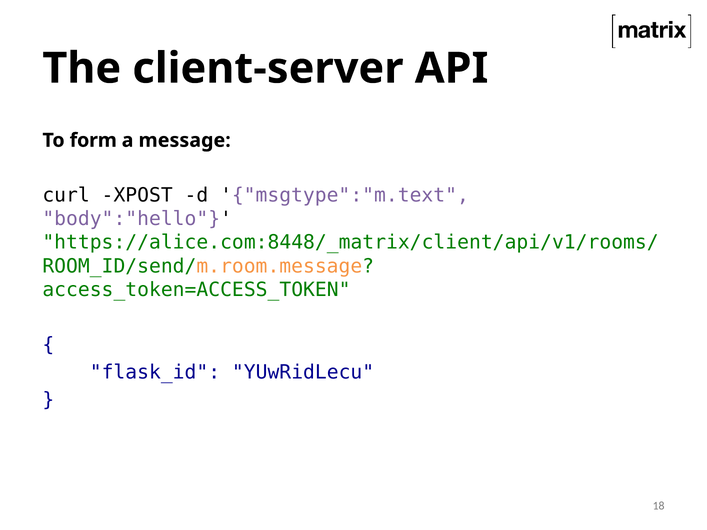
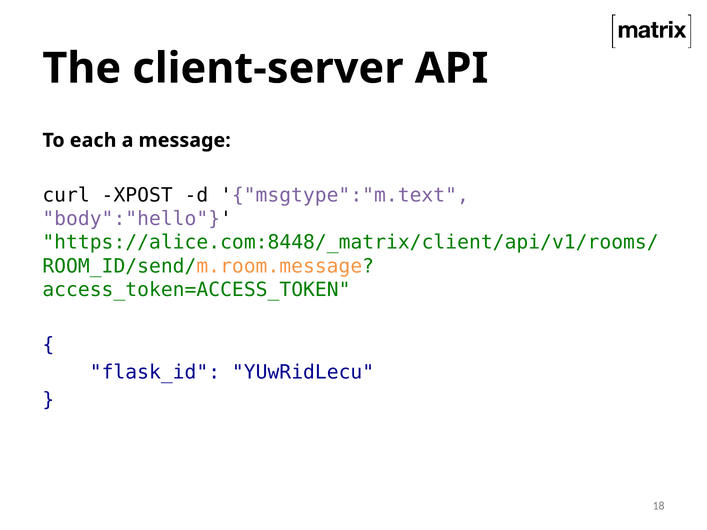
form: form -> each (93, 140)
